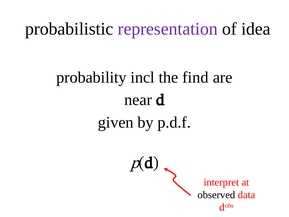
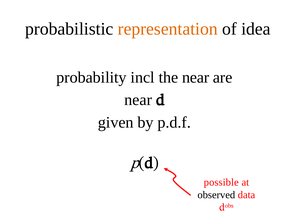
representation colour: purple -> orange (168, 29)
the find: find -> near (196, 77)
interpret: interpret -> possible (221, 182)
